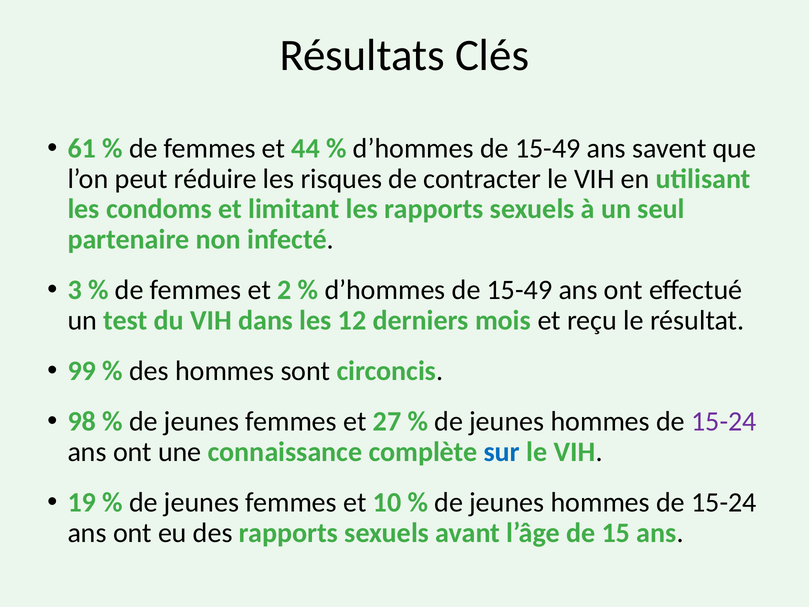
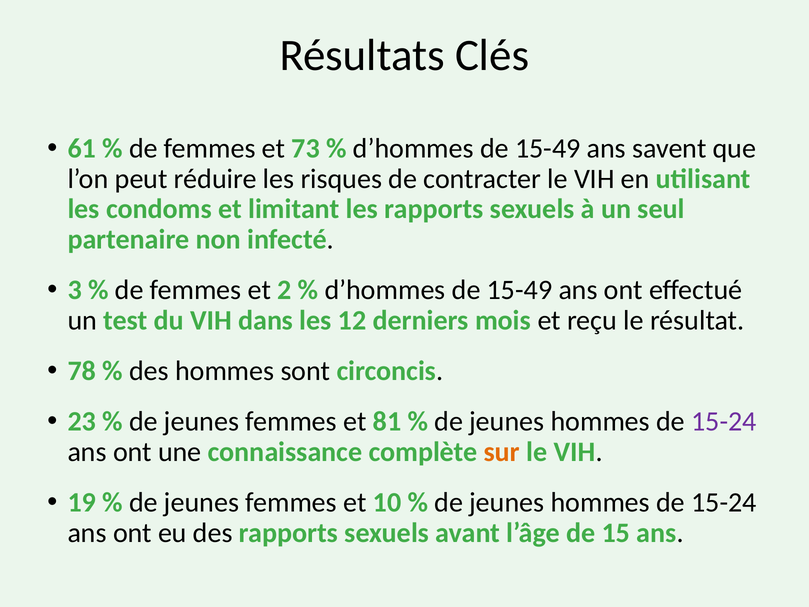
44: 44 -> 73 (306, 148)
99: 99 -> 78 (82, 371)
98: 98 -> 23 (82, 421)
27: 27 -> 81 (387, 421)
sur colour: blue -> orange (502, 452)
